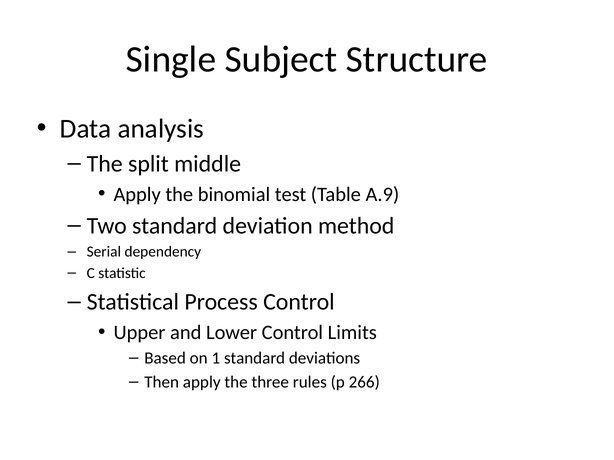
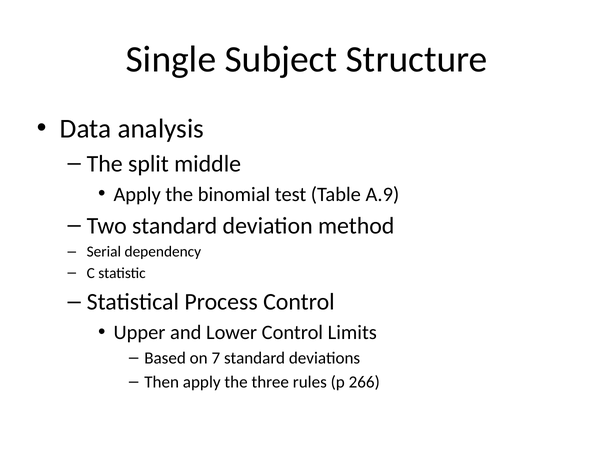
1: 1 -> 7 (216, 359)
